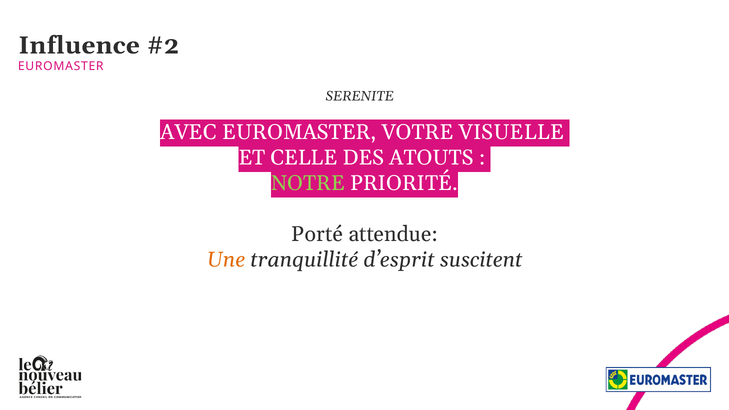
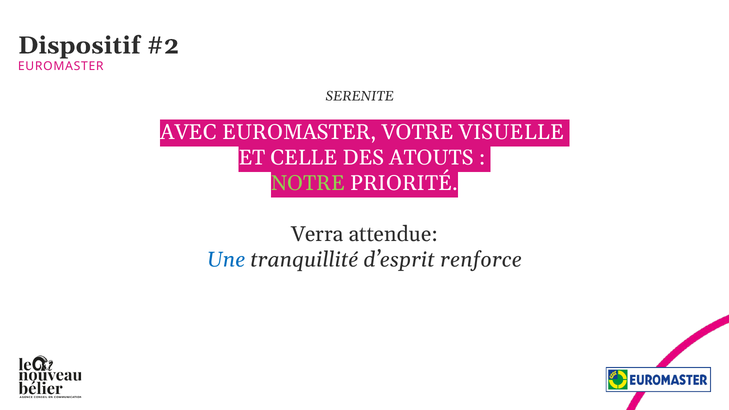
Influence: Influence -> Dispositif (79, 45)
Porté: Porté -> Verra (317, 234)
Une colour: orange -> blue (226, 260)
suscitent: suscitent -> renforce (481, 260)
